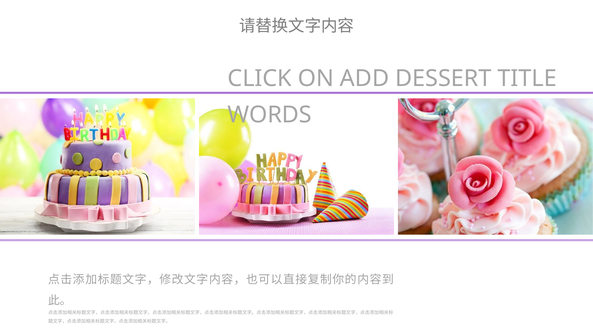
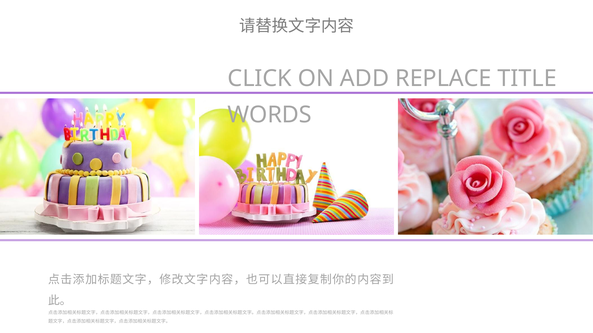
DESSERT: DESSERT -> REPLACE (443, 78)
